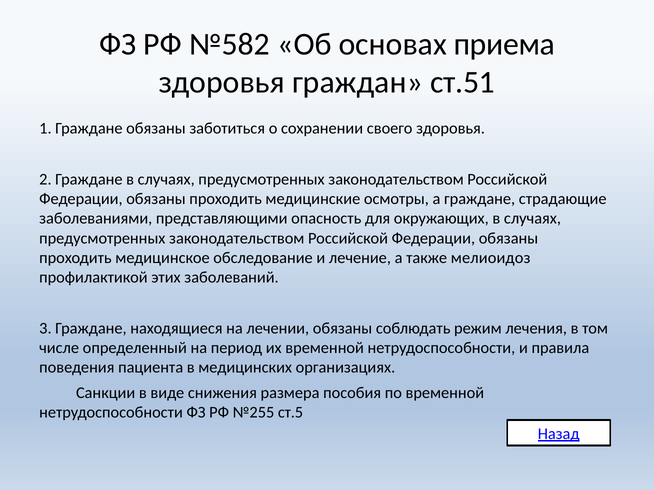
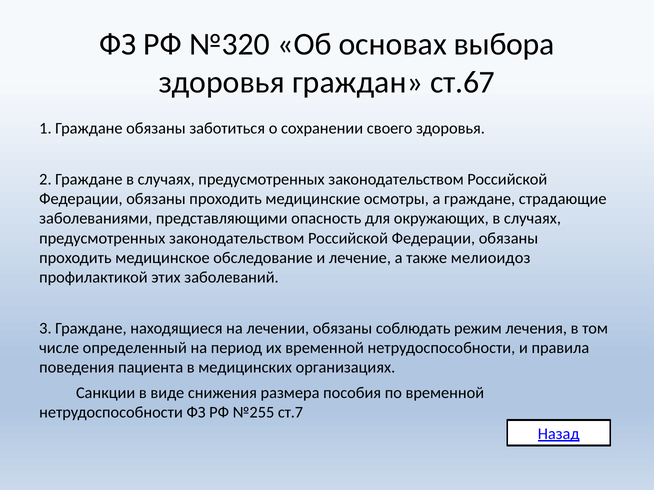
№582: №582 -> №320 (230, 44)
приема: приема -> выбора (504, 44)
ст.51: ст.51 -> ст.67 (463, 82)
ст.5: ст.5 -> ст.7 (291, 413)
